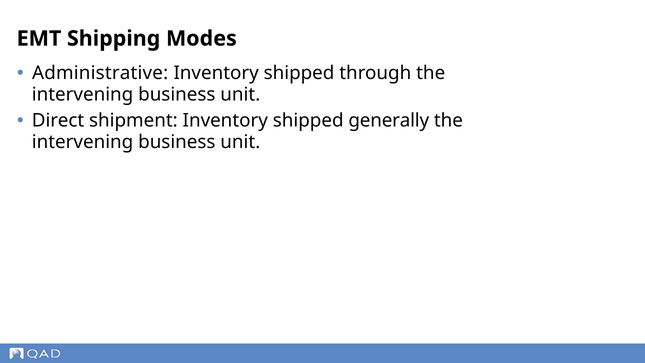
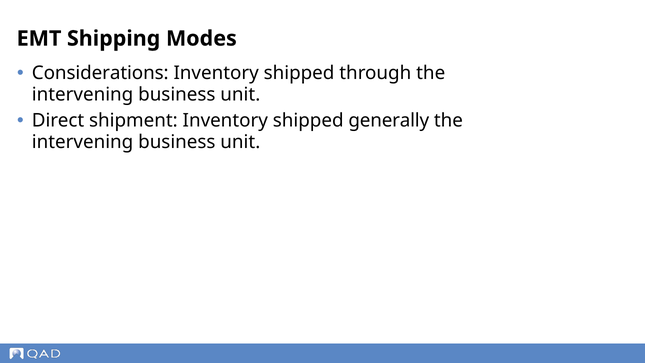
Administrative: Administrative -> Considerations (100, 73)
